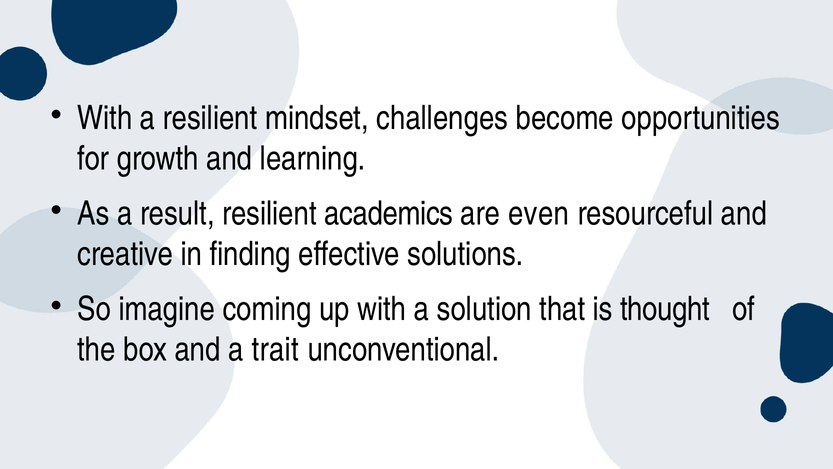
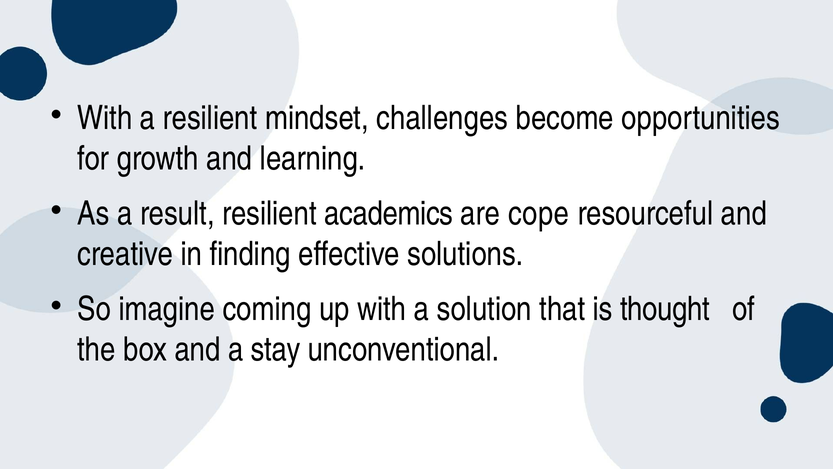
even: even -> cope (539, 214)
trait: trait -> stay (276, 349)
